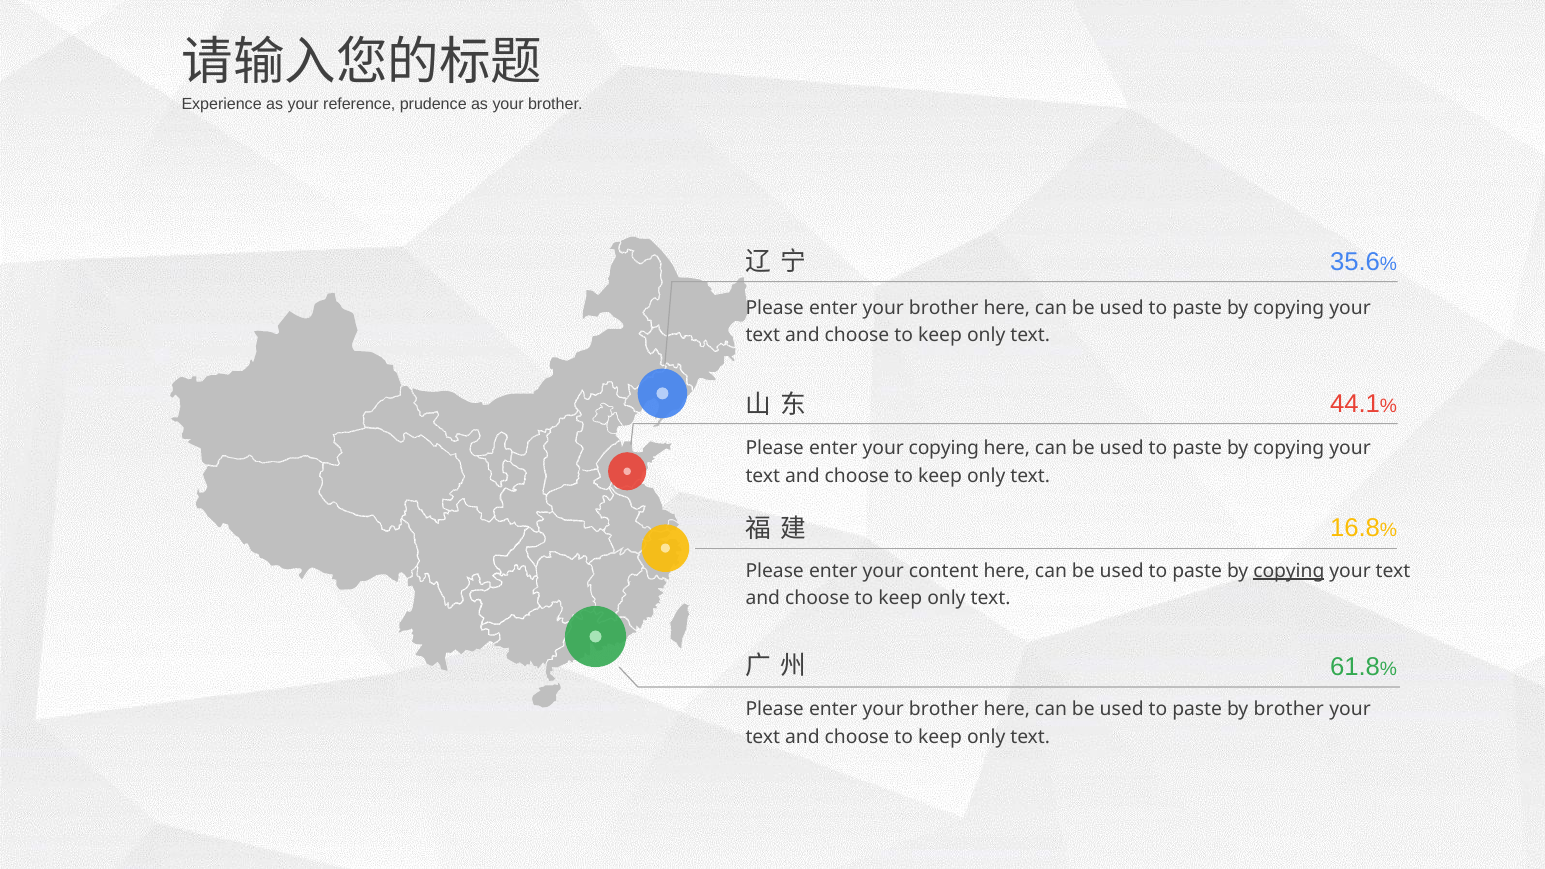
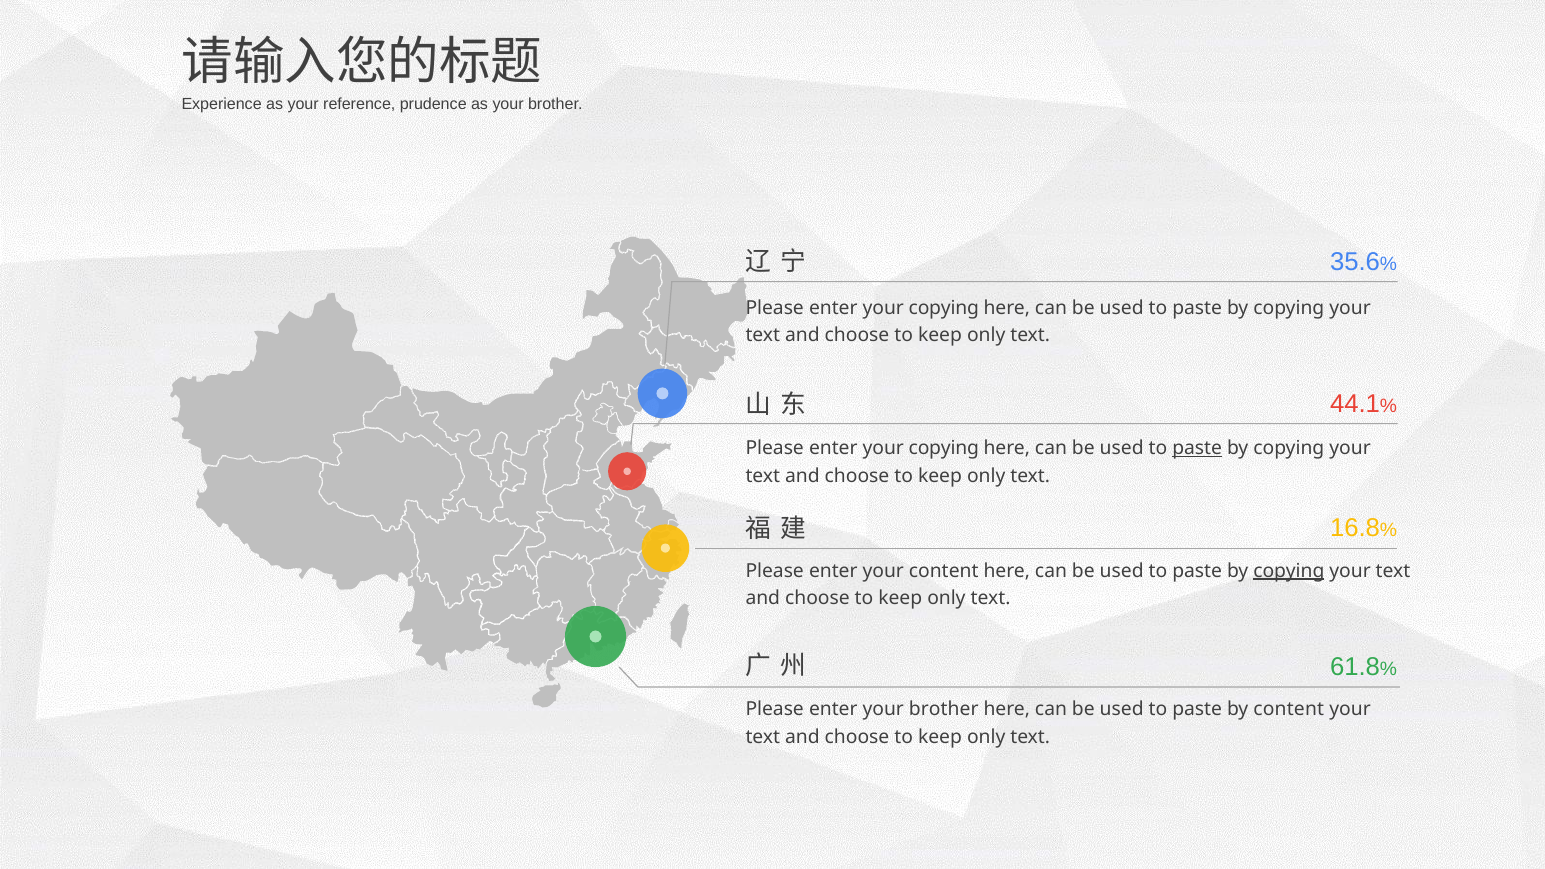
brother: brother -> copying (944, 308)
paste underline: none -> present (1197, 448)
by brother: brother -> content (1289, 709)
